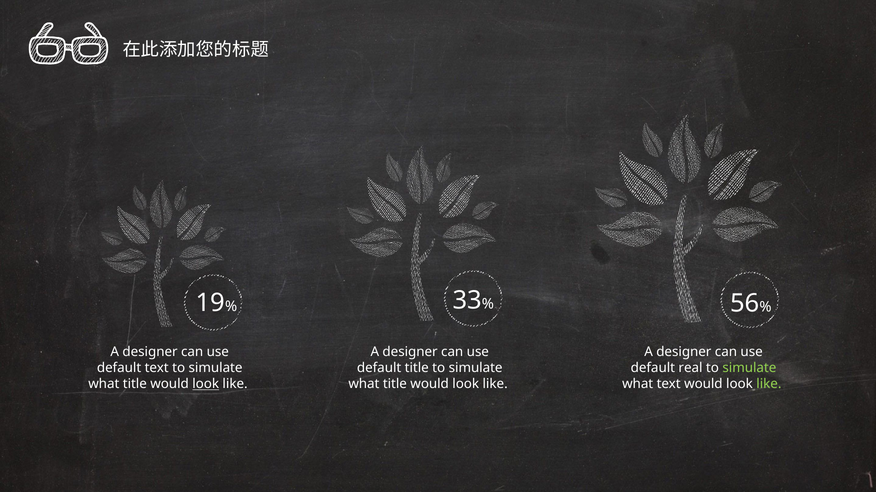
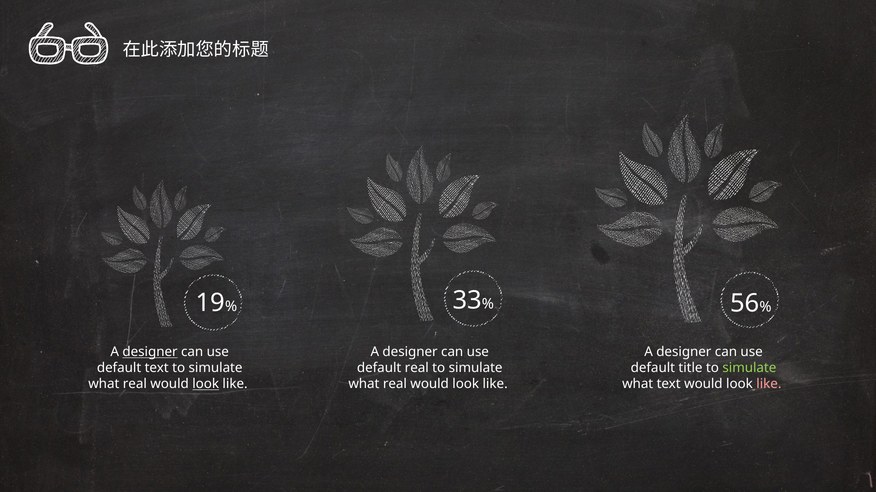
designer underline: none -> present (150, 353)
default title: title -> real (417, 369)
real: real -> title (691, 369)
title: title -> real (135, 385)
title: title -> real (395, 385)
like colour: light green -> pink (769, 385)
